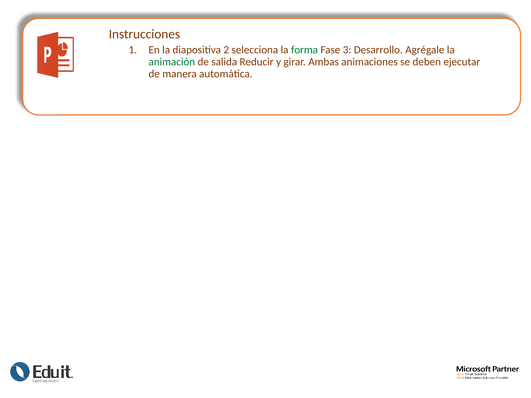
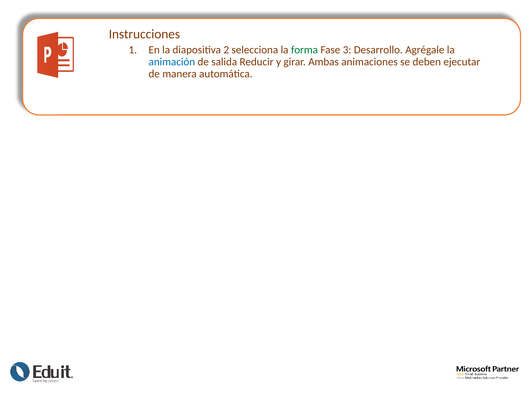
animación colour: green -> blue (172, 62)
